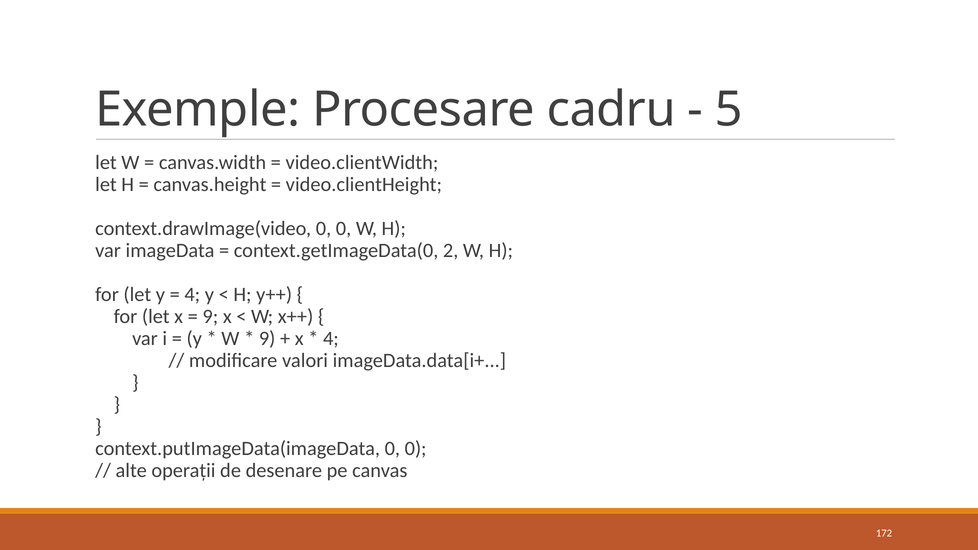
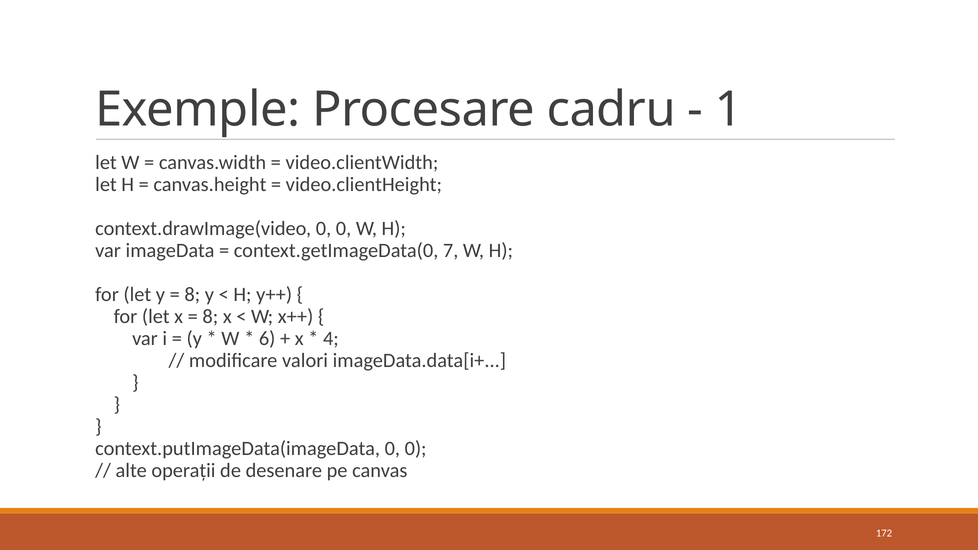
5: 5 -> 1 (729, 110)
2: 2 -> 7 (451, 251)
4: 4 -> 8 (192, 295)
9: 9 -> 8 (210, 317)
9: 9 -> 6 (267, 339)
